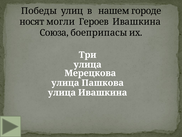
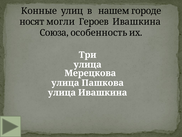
Победы: Победы -> Конные (39, 11)
боеприпасы: боеприпасы -> особенность (99, 33)
